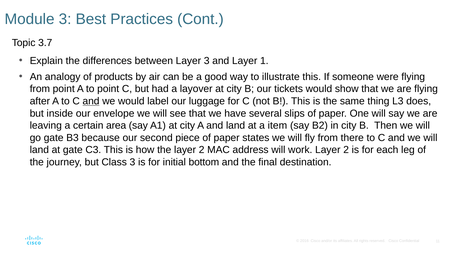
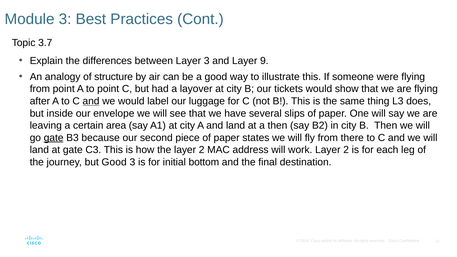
1: 1 -> 9 (264, 61)
products: products -> structure (114, 77)
a item: item -> then (277, 126)
gate underline: none -> present (54, 138)
but Class: Class -> Good (114, 162)
